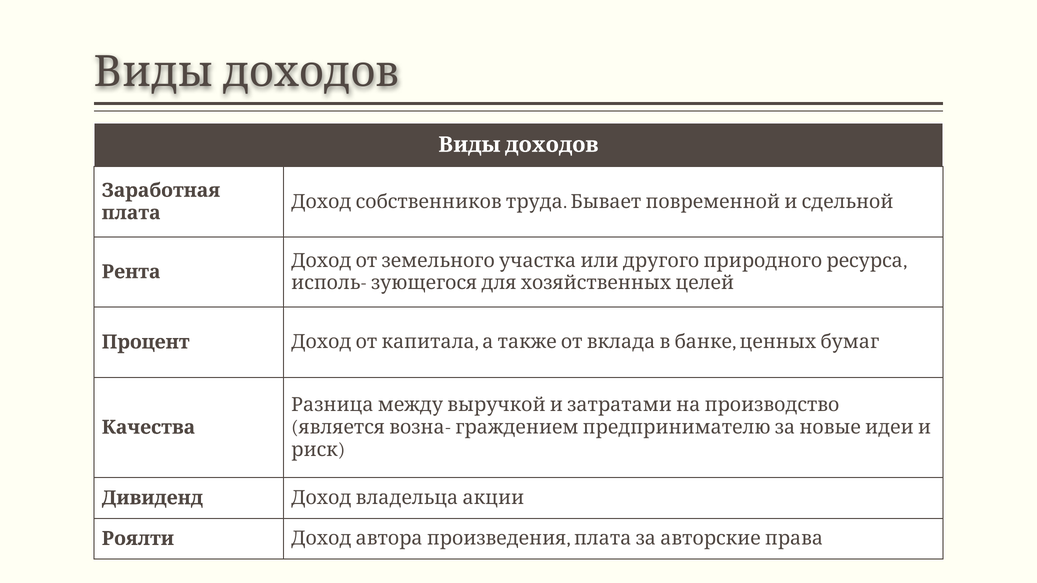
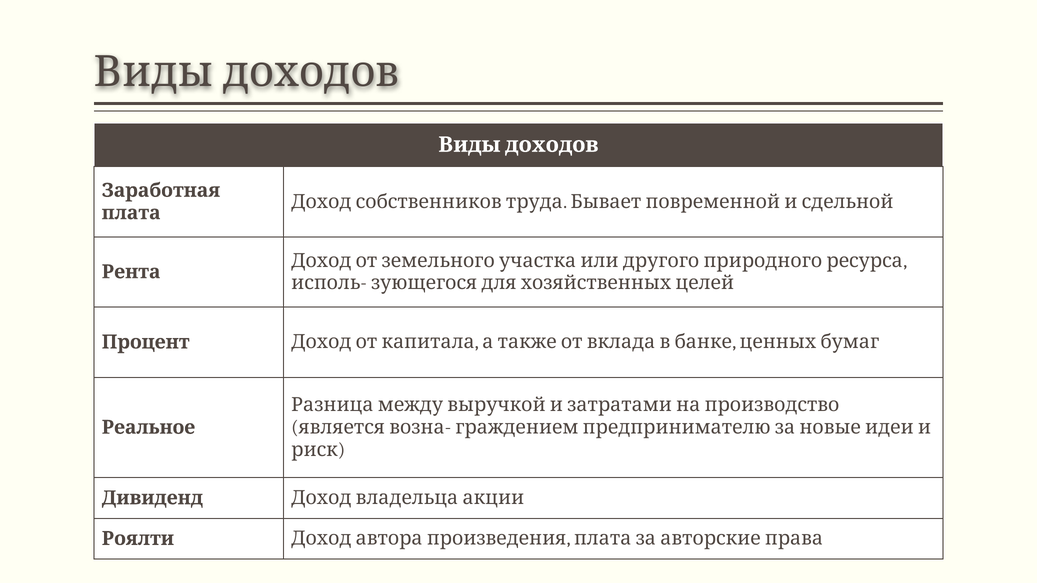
Качества: Качества -> Реальное (148, 428)
